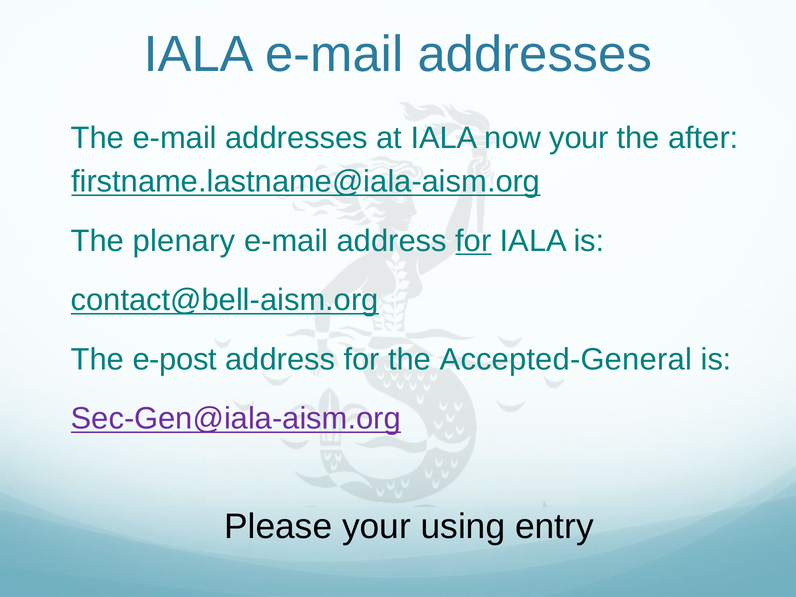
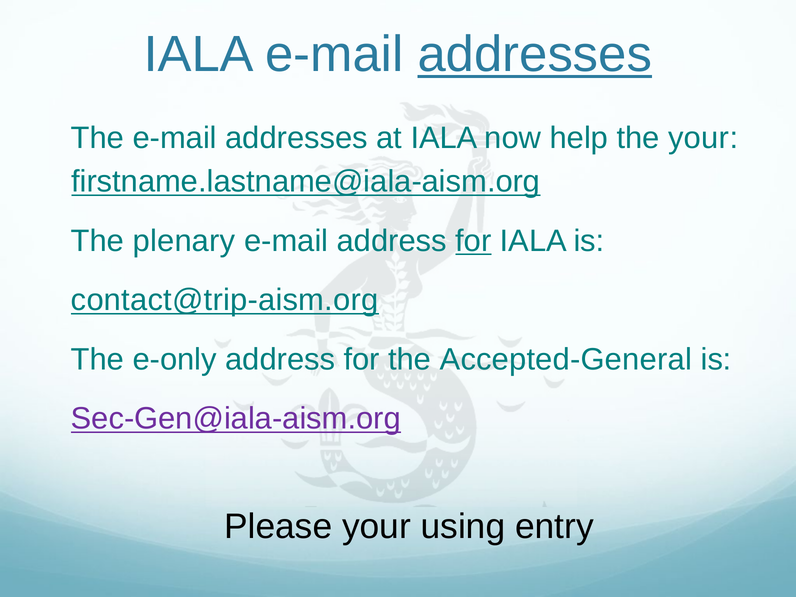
addresses underline: none -> present (535, 55)
now your: your -> help (579, 138)
the after: after -> your (703, 138)
contact@bell-aism.org: contact@bell-aism.org -> contact@trip-aism.org (225, 300)
e-post: e-post -> e-only (175, 359)
